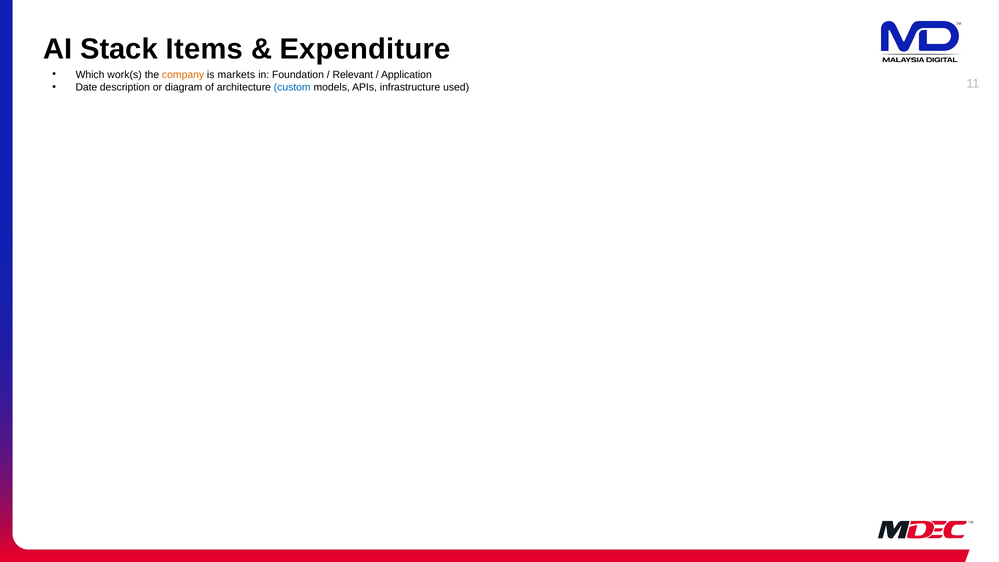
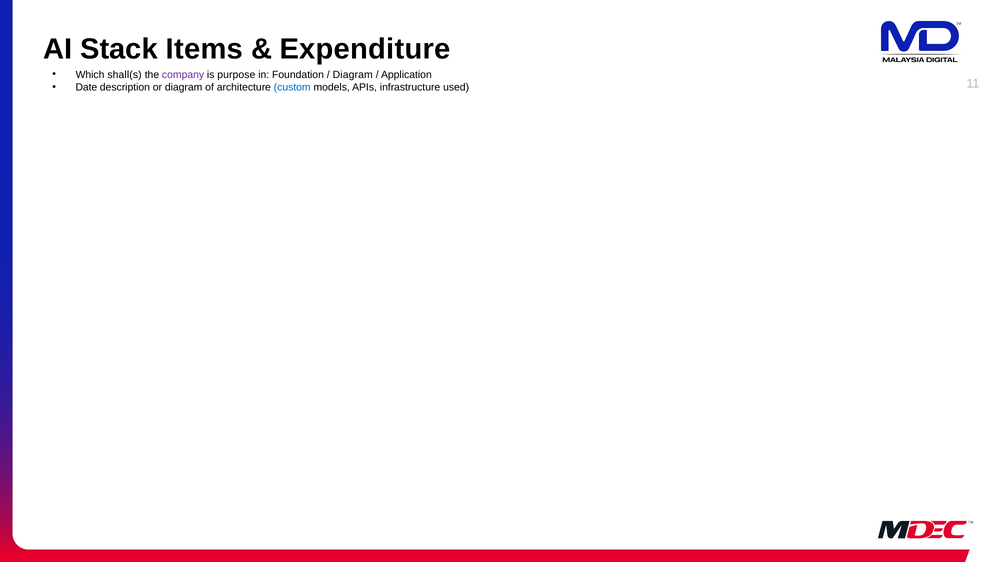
work(s: work(s -> shall(s (125, 75)
company colour: orange -> purple (183, 75)
markets: markets -> purpose (236, 75)
Relevant: Relevant -> Diagram (353, 75)
